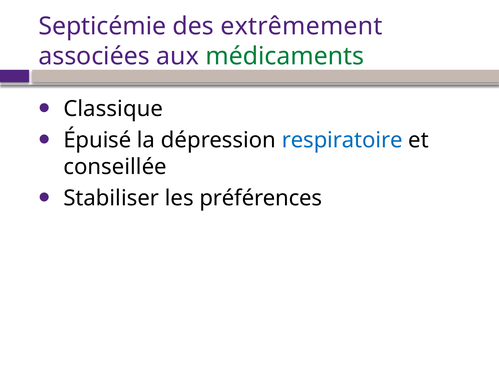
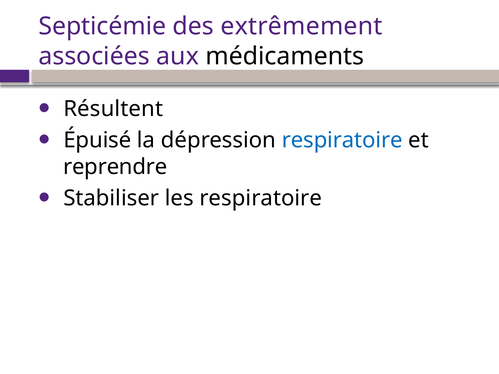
médicaments colour: green -> black (285, 56)
Classique: Classique -> Résultent (113, 109)
conseillée: conseillée -> reprendre (115, 167)
les préférences: préférences -> respiratoire (261, 198)
